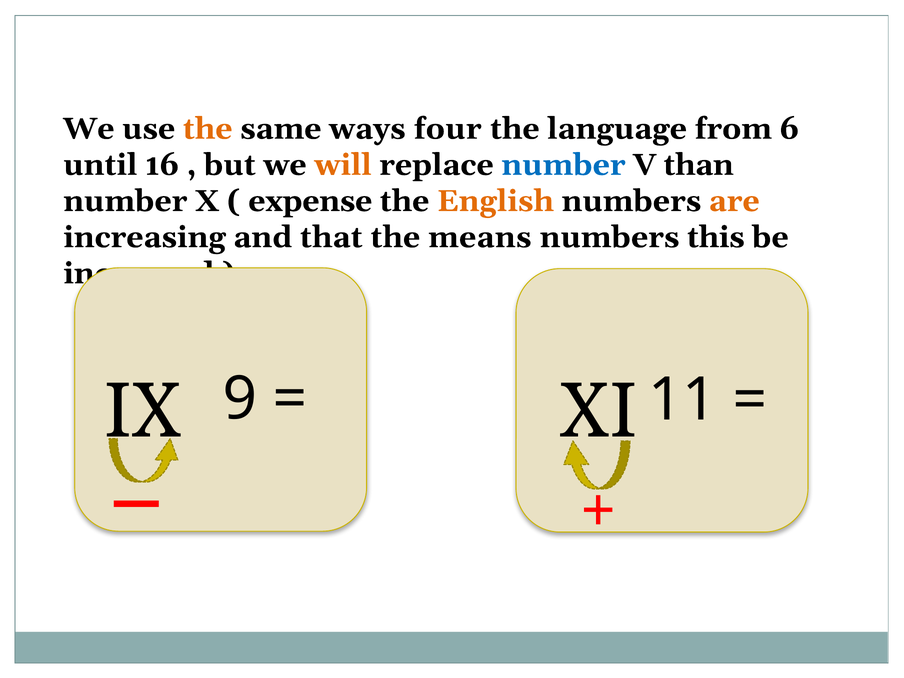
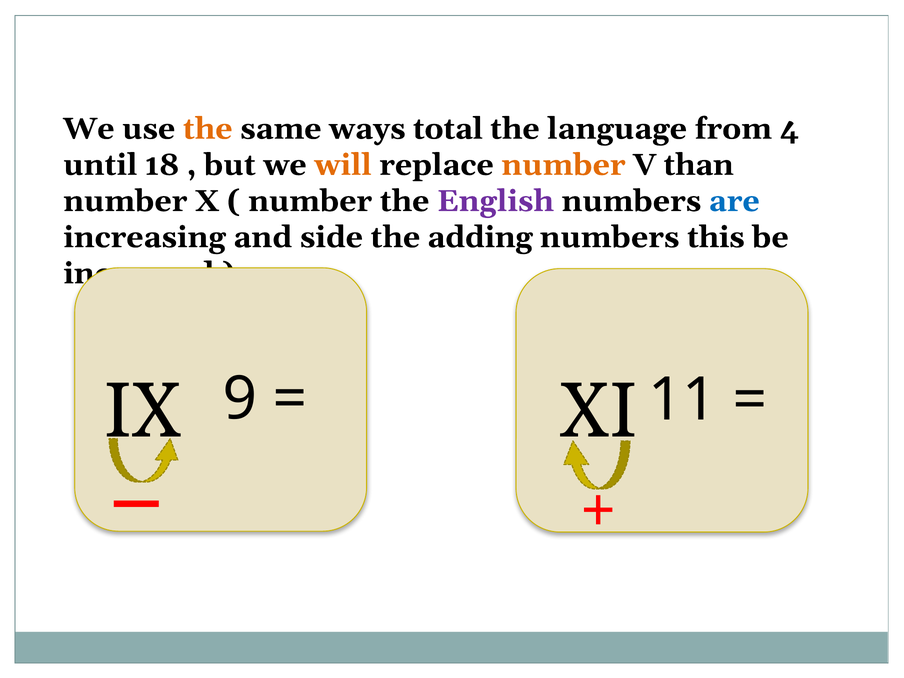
four: four -> total (448, 129)
6: 6 -> 4 (789, 129)
16: 16 -> 18 (162, 165)
number colour: blue -> orange (563, 165)
expense: expense -> number (310, 201)
English colour: orange -> purple (495, 201)
are colour: orange -> blue (734, 201)
that: that -> side (331, 237)
means: means -> adding (480, 237)
